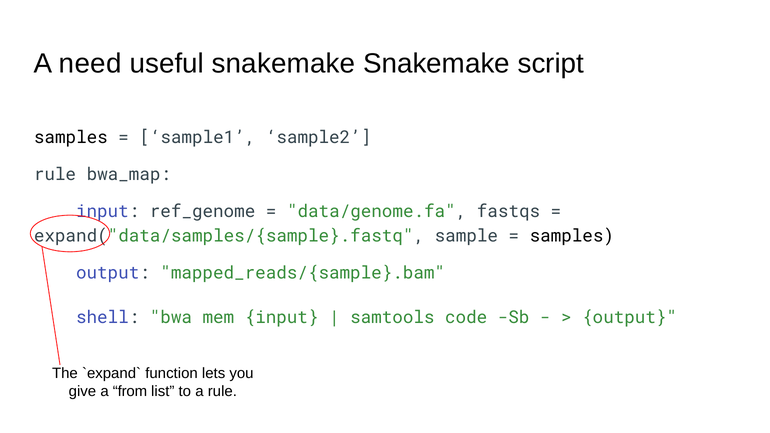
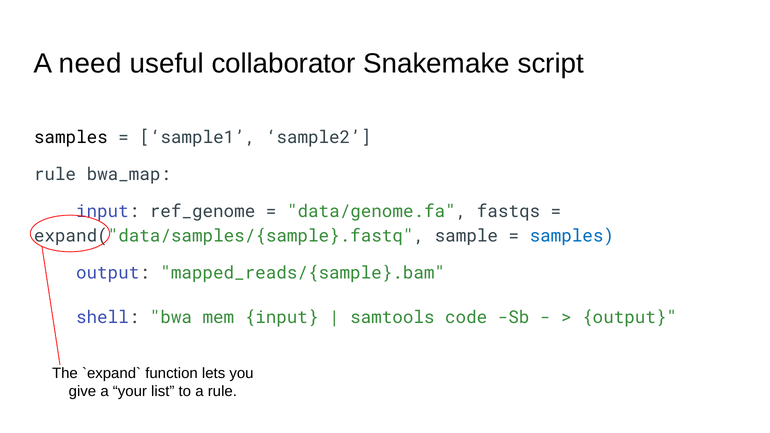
useful snakemake: snakemake -> collaborator (284, 64)
samples colour: black -> blue (572, 236)
from: from -> your (130, 391)
